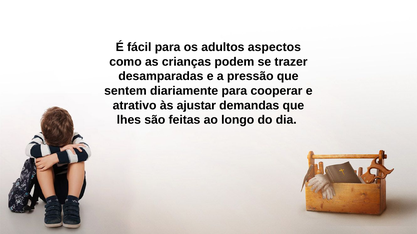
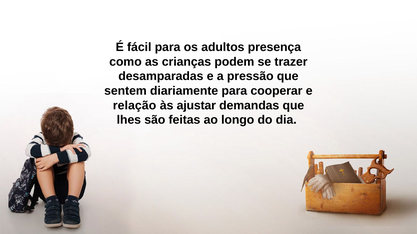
aspectos: aspectos -> presença (274, 47)
atrativo: atrativo -> relação (135, 106)
